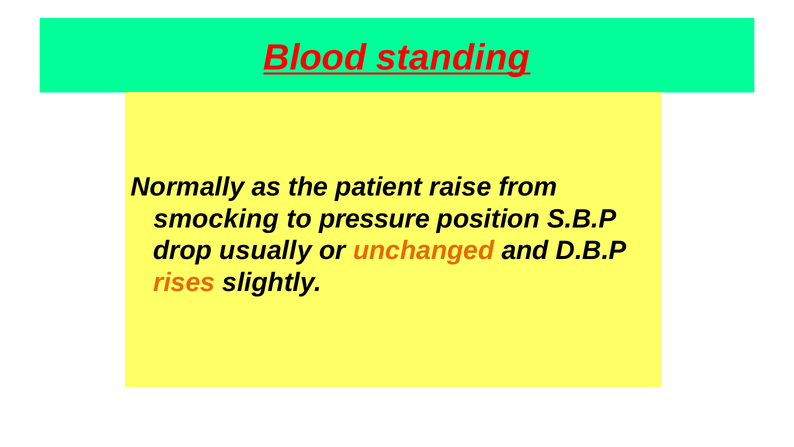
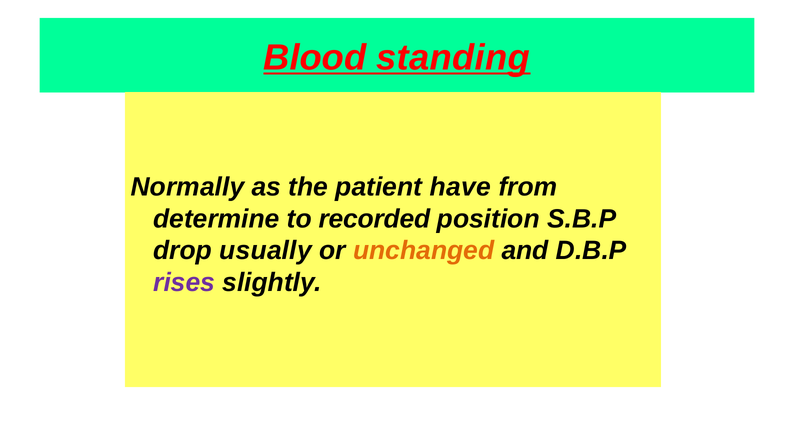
raise: raise -> have (460, 187)
smocking: smocking -> determine (216, 219)
pressure: pressure -> recorded (375, 219)
rises colour: orange -> purple (184, 282)
